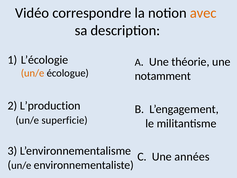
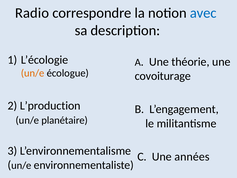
Vidéo: Vidéo -> Radio (32, 13)
avec colour: orange -> blue (203, 13)
notamment: notamment -> covoiturage (163, 76)
superficie: superficie -> planétaire (65, 120)
